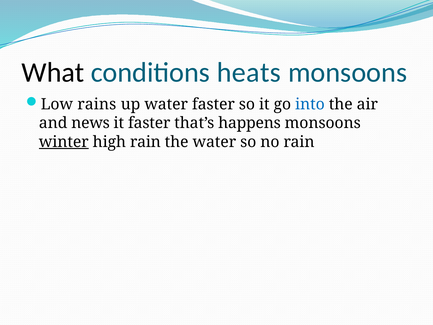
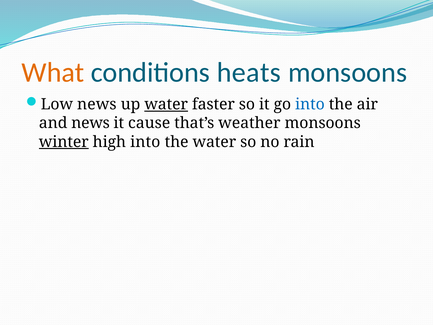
What colour: black -> orange (53, 72)
Low rains: rains -> news (97, 104)
water underline: none -> present (166, 104)
it faster: faster -> cause (149, 123)
happens: happens -> weather (249, 123)
high rain: rain -> into (145, 142)
